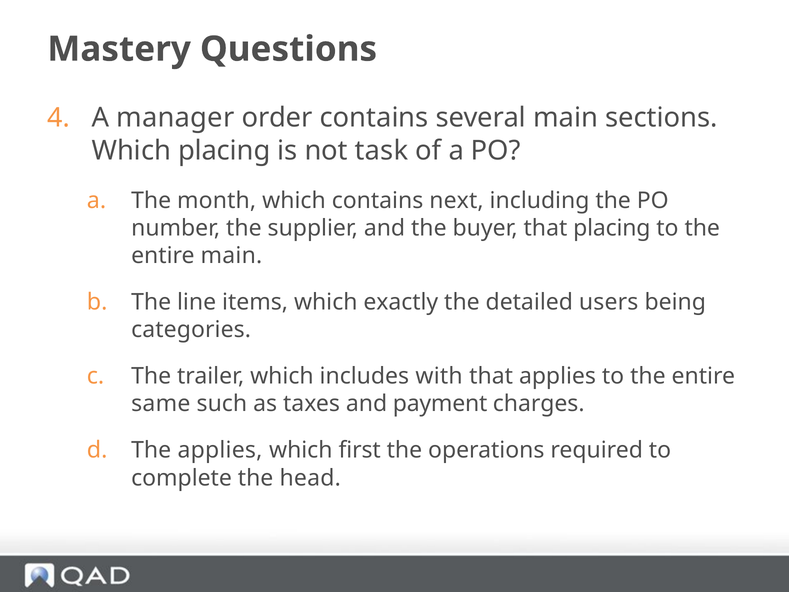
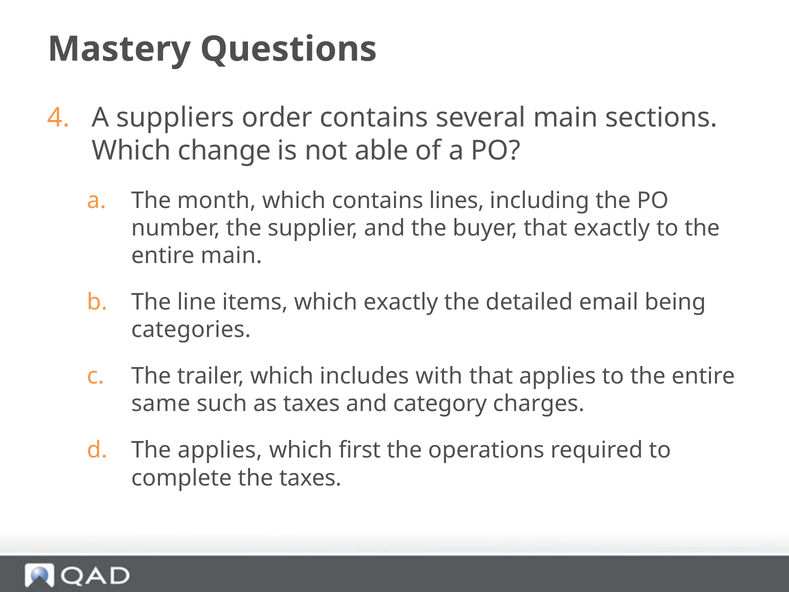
manager: manager -> suppliers (175, 118)
Which placing: placing -> change (224, 151)
task: task -> able (382, 151)
next: next -> lines (457, 200)
that placing: placing -> exactly (612, 228)
users: users -> email (609, 302)
payment: payment -> category (440, 404)
the head: head -> taxes (310, 478)
